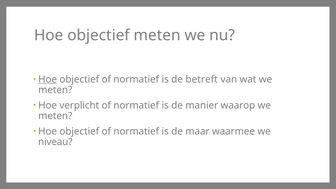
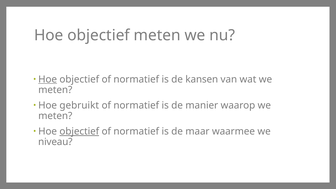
betreft: betreft -> kansen (202, 79)
verplicht: verplicht -> gebruikt (79, 105)
objectief underline: none -> present (79, 131)
